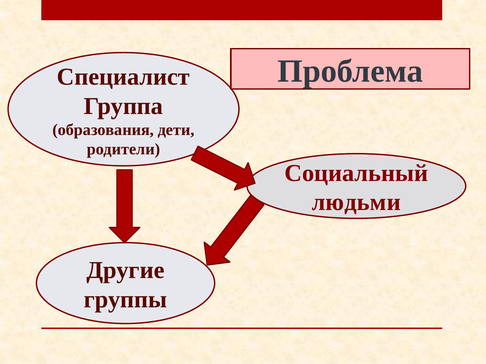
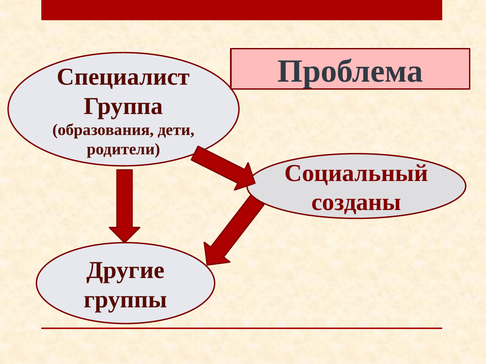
людьми: людьми -> созданы (356, 203)
